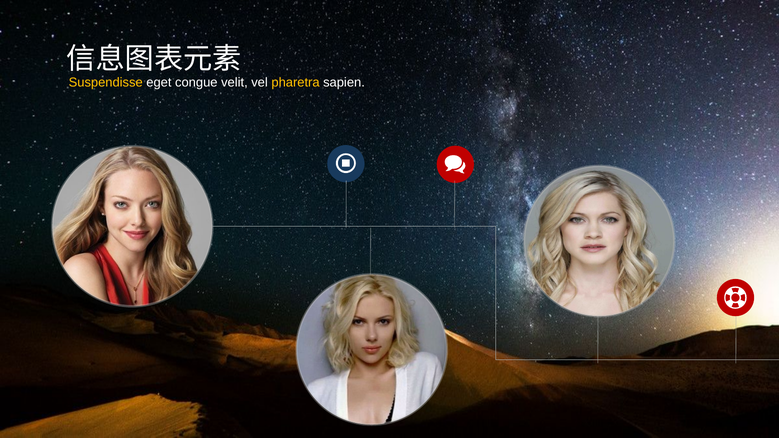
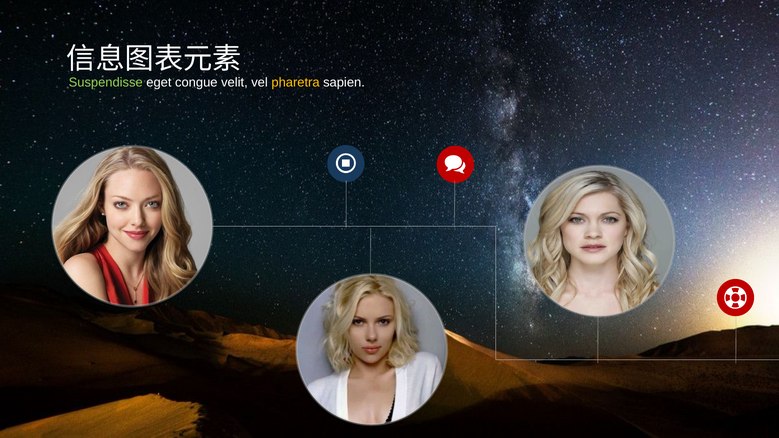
Suspendisse colour: yellow -> light green (106, 82)
